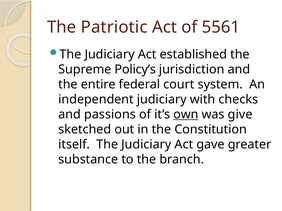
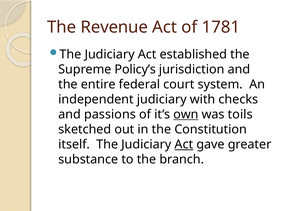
Patriotic: Patriotic -> Revenue (114, 27)
5561: 5561 -> 1781 (221, 27)
give: give -> toils (240, 115)
Act underline: none -> present (184, 145)
